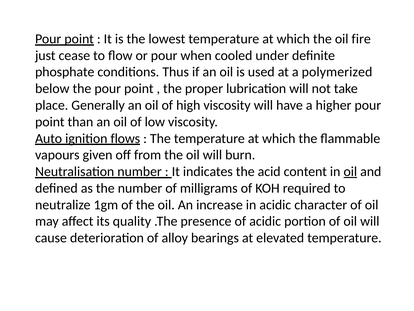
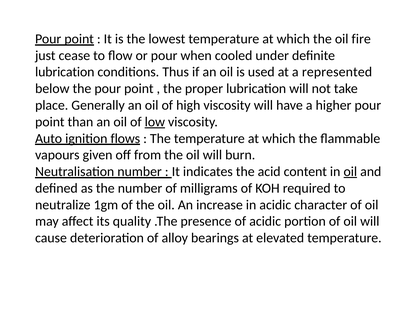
phosphate: phosphate -> lubrication (65, 72)
polymerized: polymerized -> represented (337, 72)
low underline: none -> present (155, 122)
